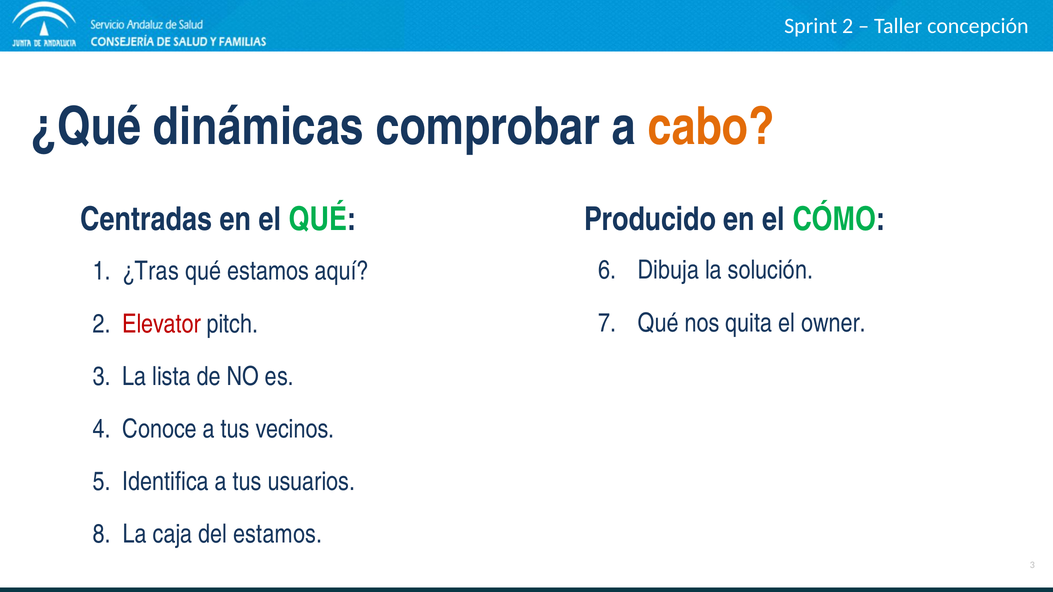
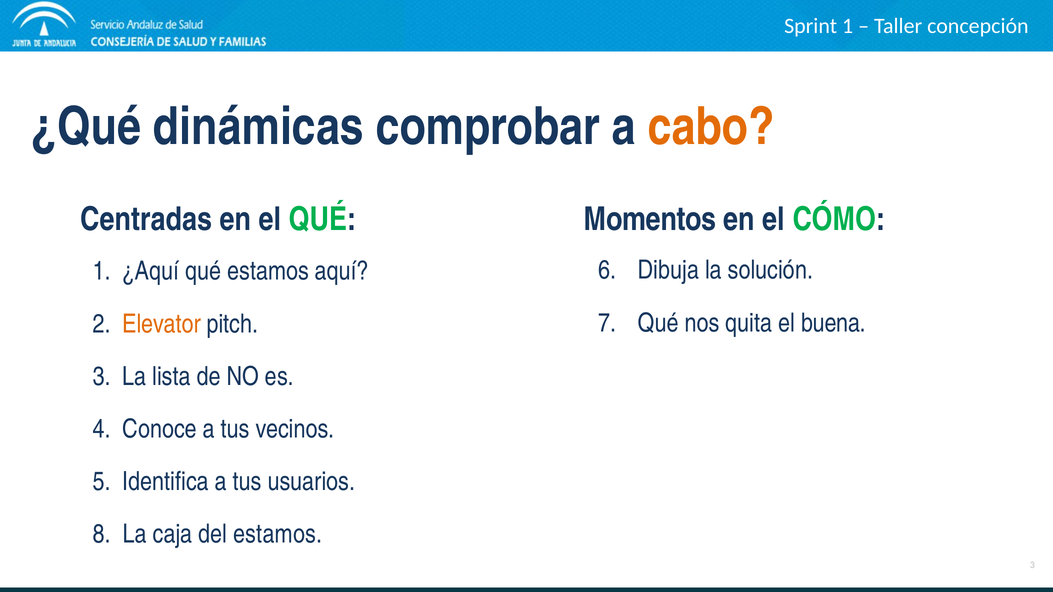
Sprint 2: 2 -> 1 (848, 26)
Producido: Producido -> Momentos (650, 220)
¿Tras: ¿Tras -> ¿Aquí (151, 271)
owner: owner -> buena (834, 323)
Elevator colour: red -> orange (162, 324)
